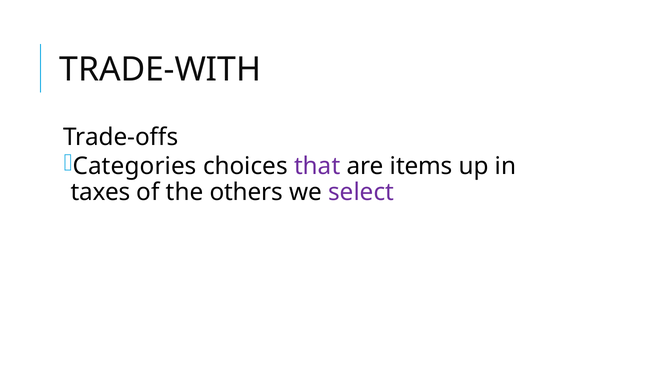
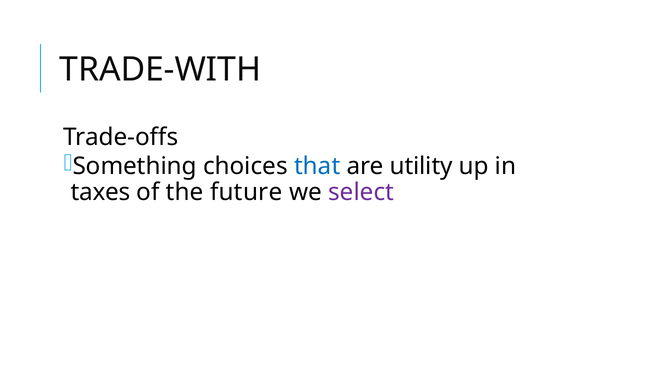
Categories: Categories -> Something (135, 166)
that colour: purple -> blue (317, 166)
items: items -> utility (421, 166)
others: others -> future (246, 192)
